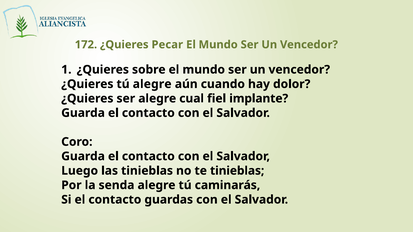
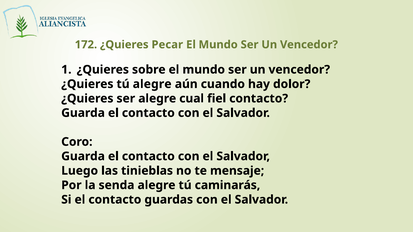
fiel implante: implante -> contacto (259, 99)
te tinieblas: tinieblas -> mensaje (237, 171)
